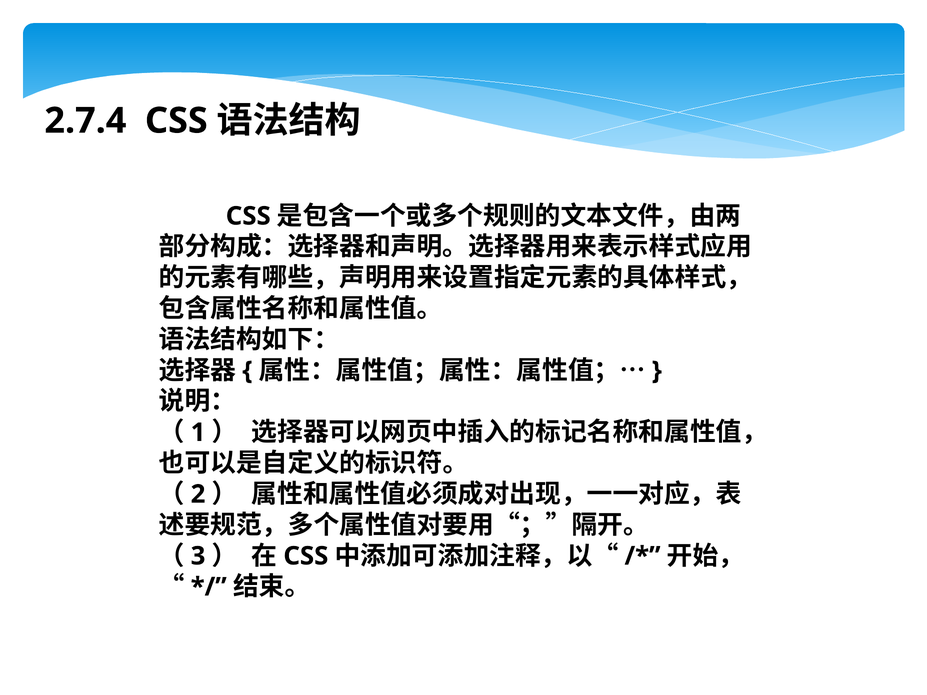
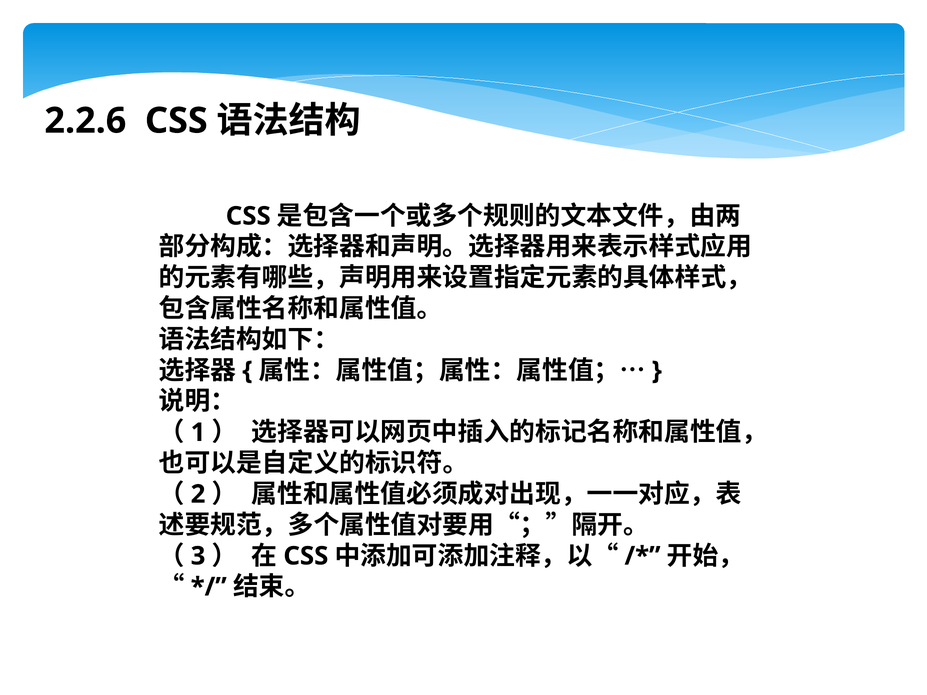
2.7.4: 2.7.4 -> 2.2.6 (85, 121)
